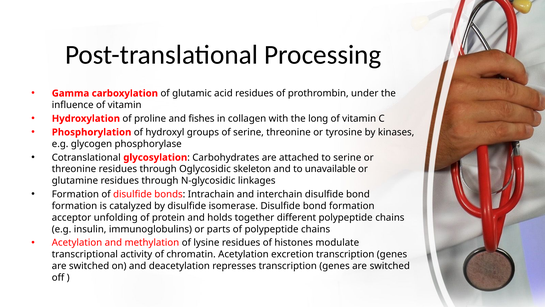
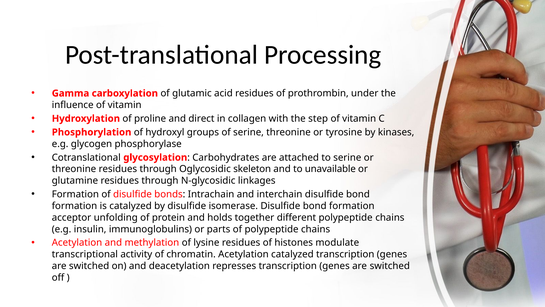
fishes: fishes -> direct (201, 118)
long: long -> step (318, 118)
Acetylation excretion: excretion -> catalyzed (292, 254)
